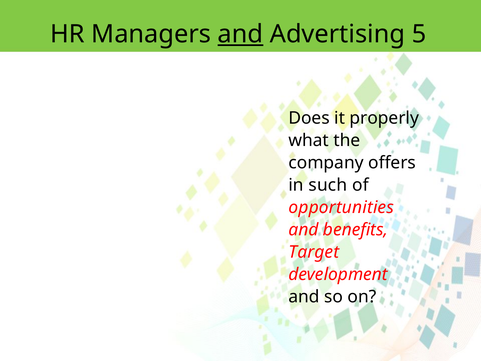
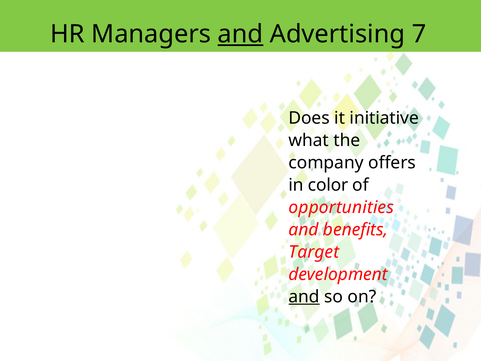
5: 5 -> 7 (419, 34)
properly: properly -> initiative (384, 118)
such: such -> color (328, 185)
and underline: none -> present (304, 296)
